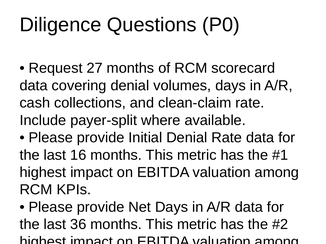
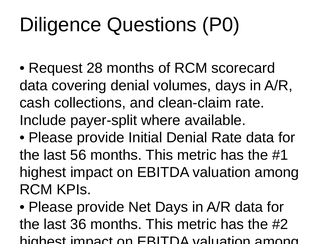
27: 27 -> 28 (95, 68)
16: 16 -> 56 (78, 155)
